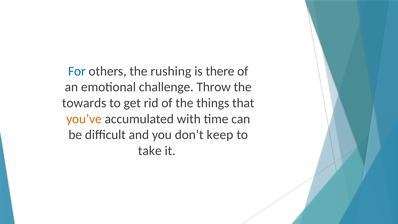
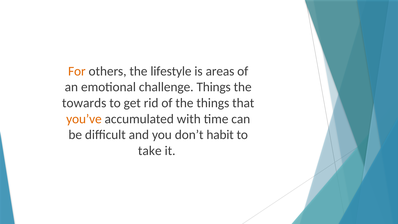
For colour: blue -> orange (77, 71)
rushing: rushing -> lifestyle (171, 71)
there: there -> areas (220, 71)
challenge Throw: Throw -> Things (214, 87)
keep: keep -> habit (220, 135)
